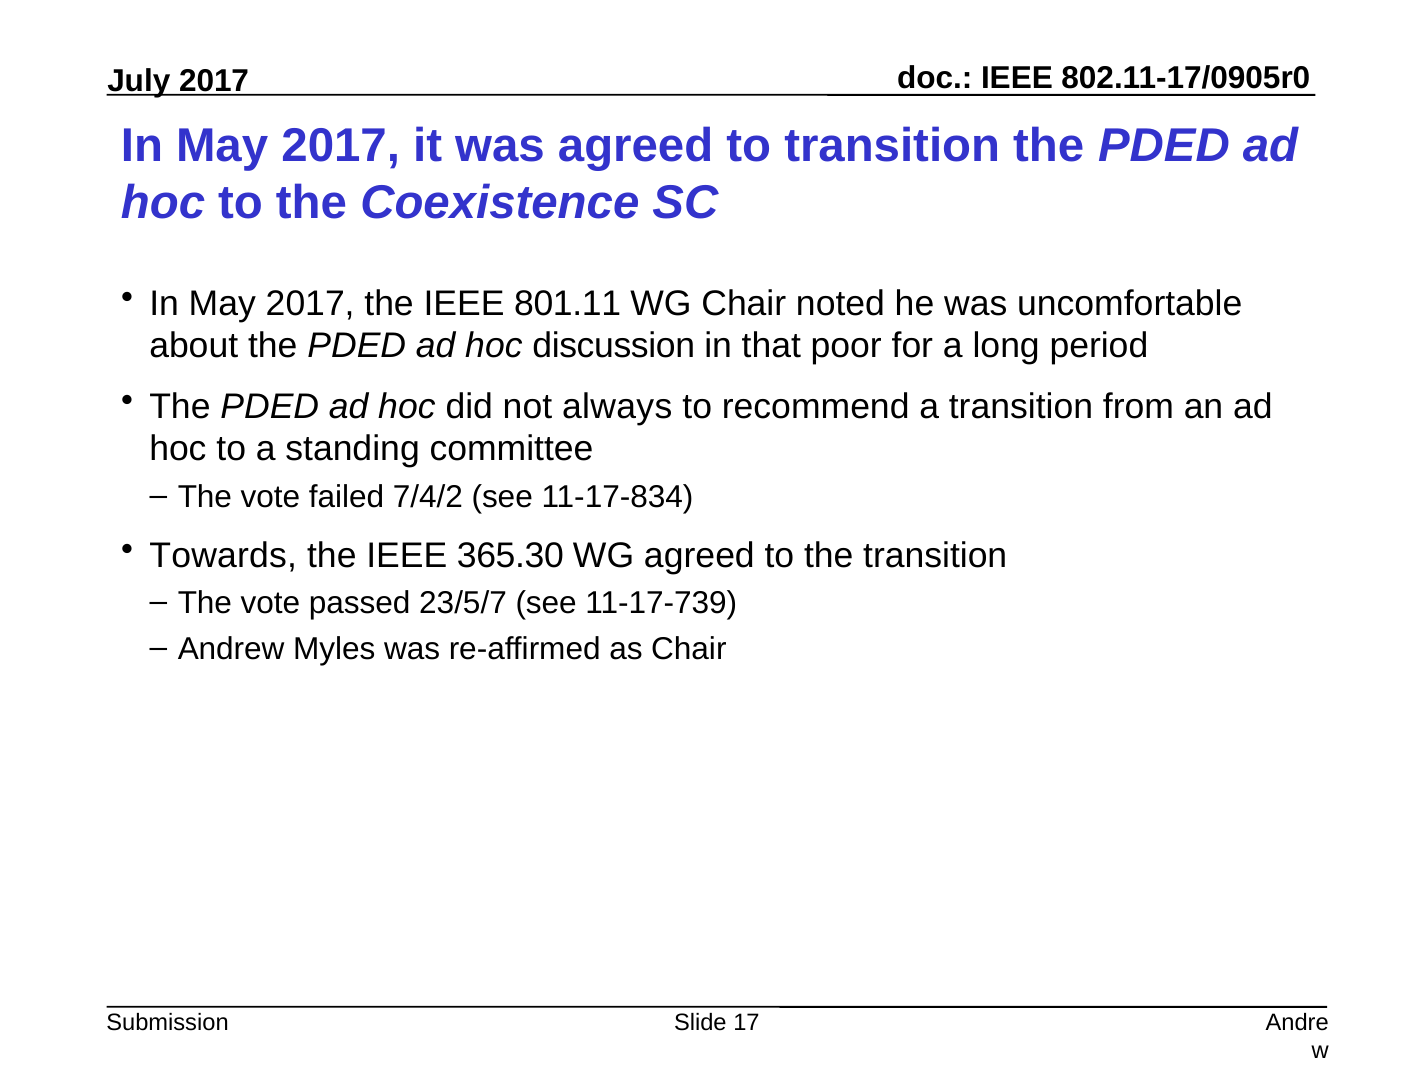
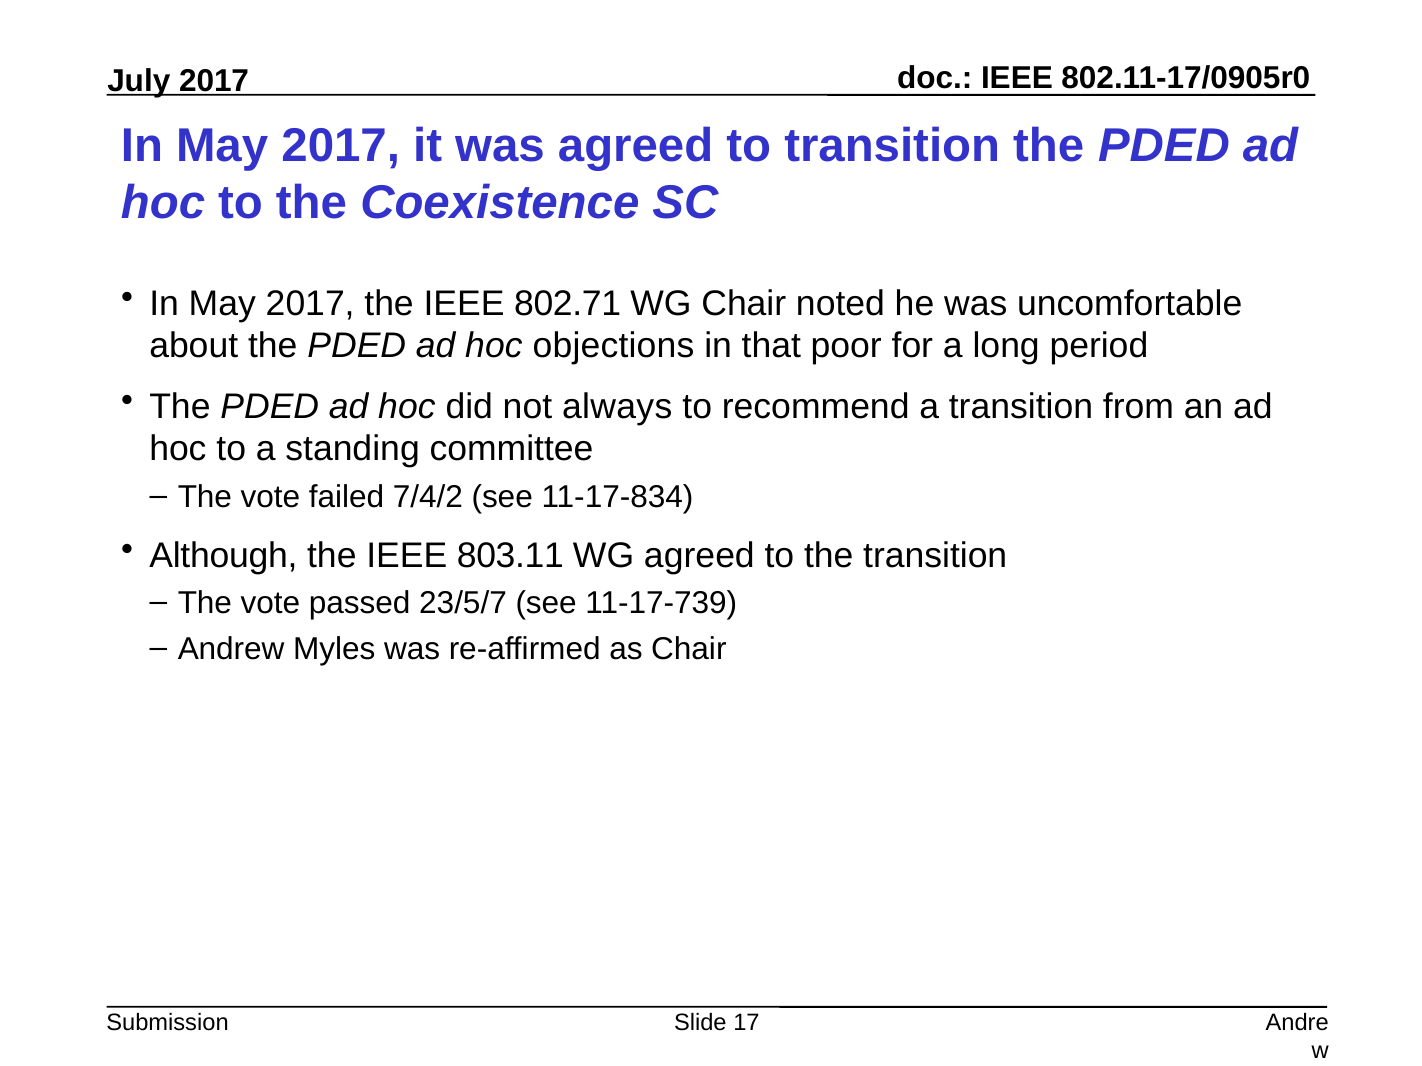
801.11: 801.11 -> 802.71 (568, 304)
discussion: discussion -> objections (613, 346)
Towards: Towards -> Although (223, 556)
365.30: 365.30 -> 803.11 (510, 556)
